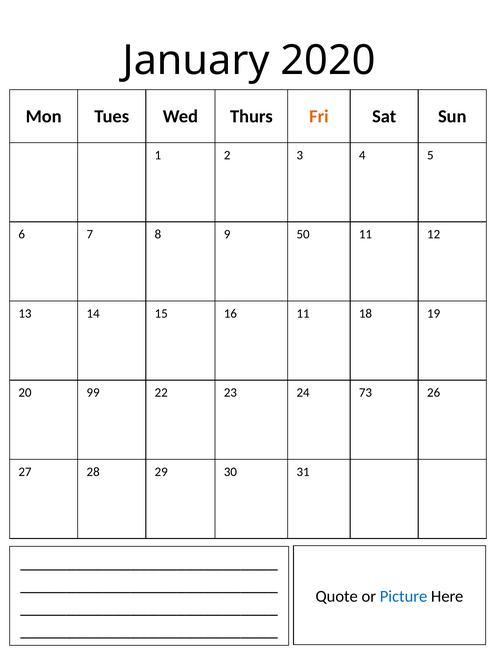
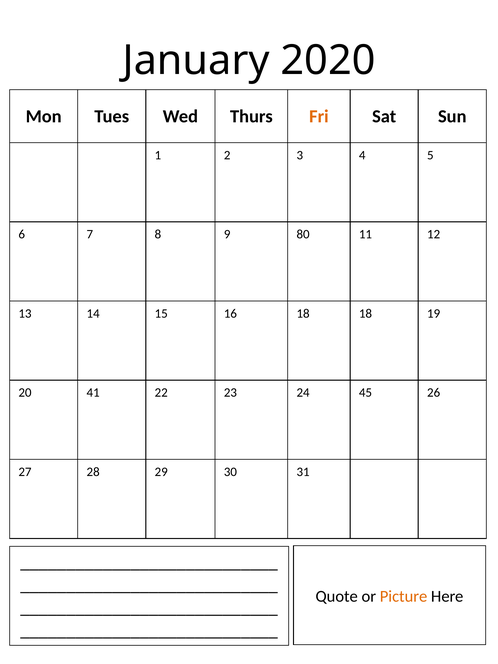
50: 50 -> 80 (303, 234)
16 11: 11 -> 18 (303, 313)
99: 99 -> 41 (93, 393)
73: 73 -> 45 (365, 393)
Picture colour: blue -> orange (404, 596)
